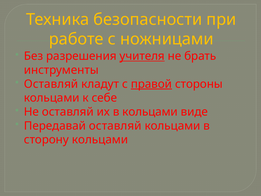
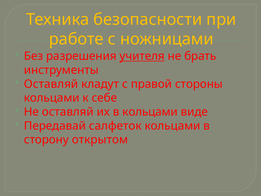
правой underline: present -> none (151, 84)
Передавай оставляй: оставляй -> салфеток (115, 126)
сторону кольцами: кольцами -> открытом (100, 140)
